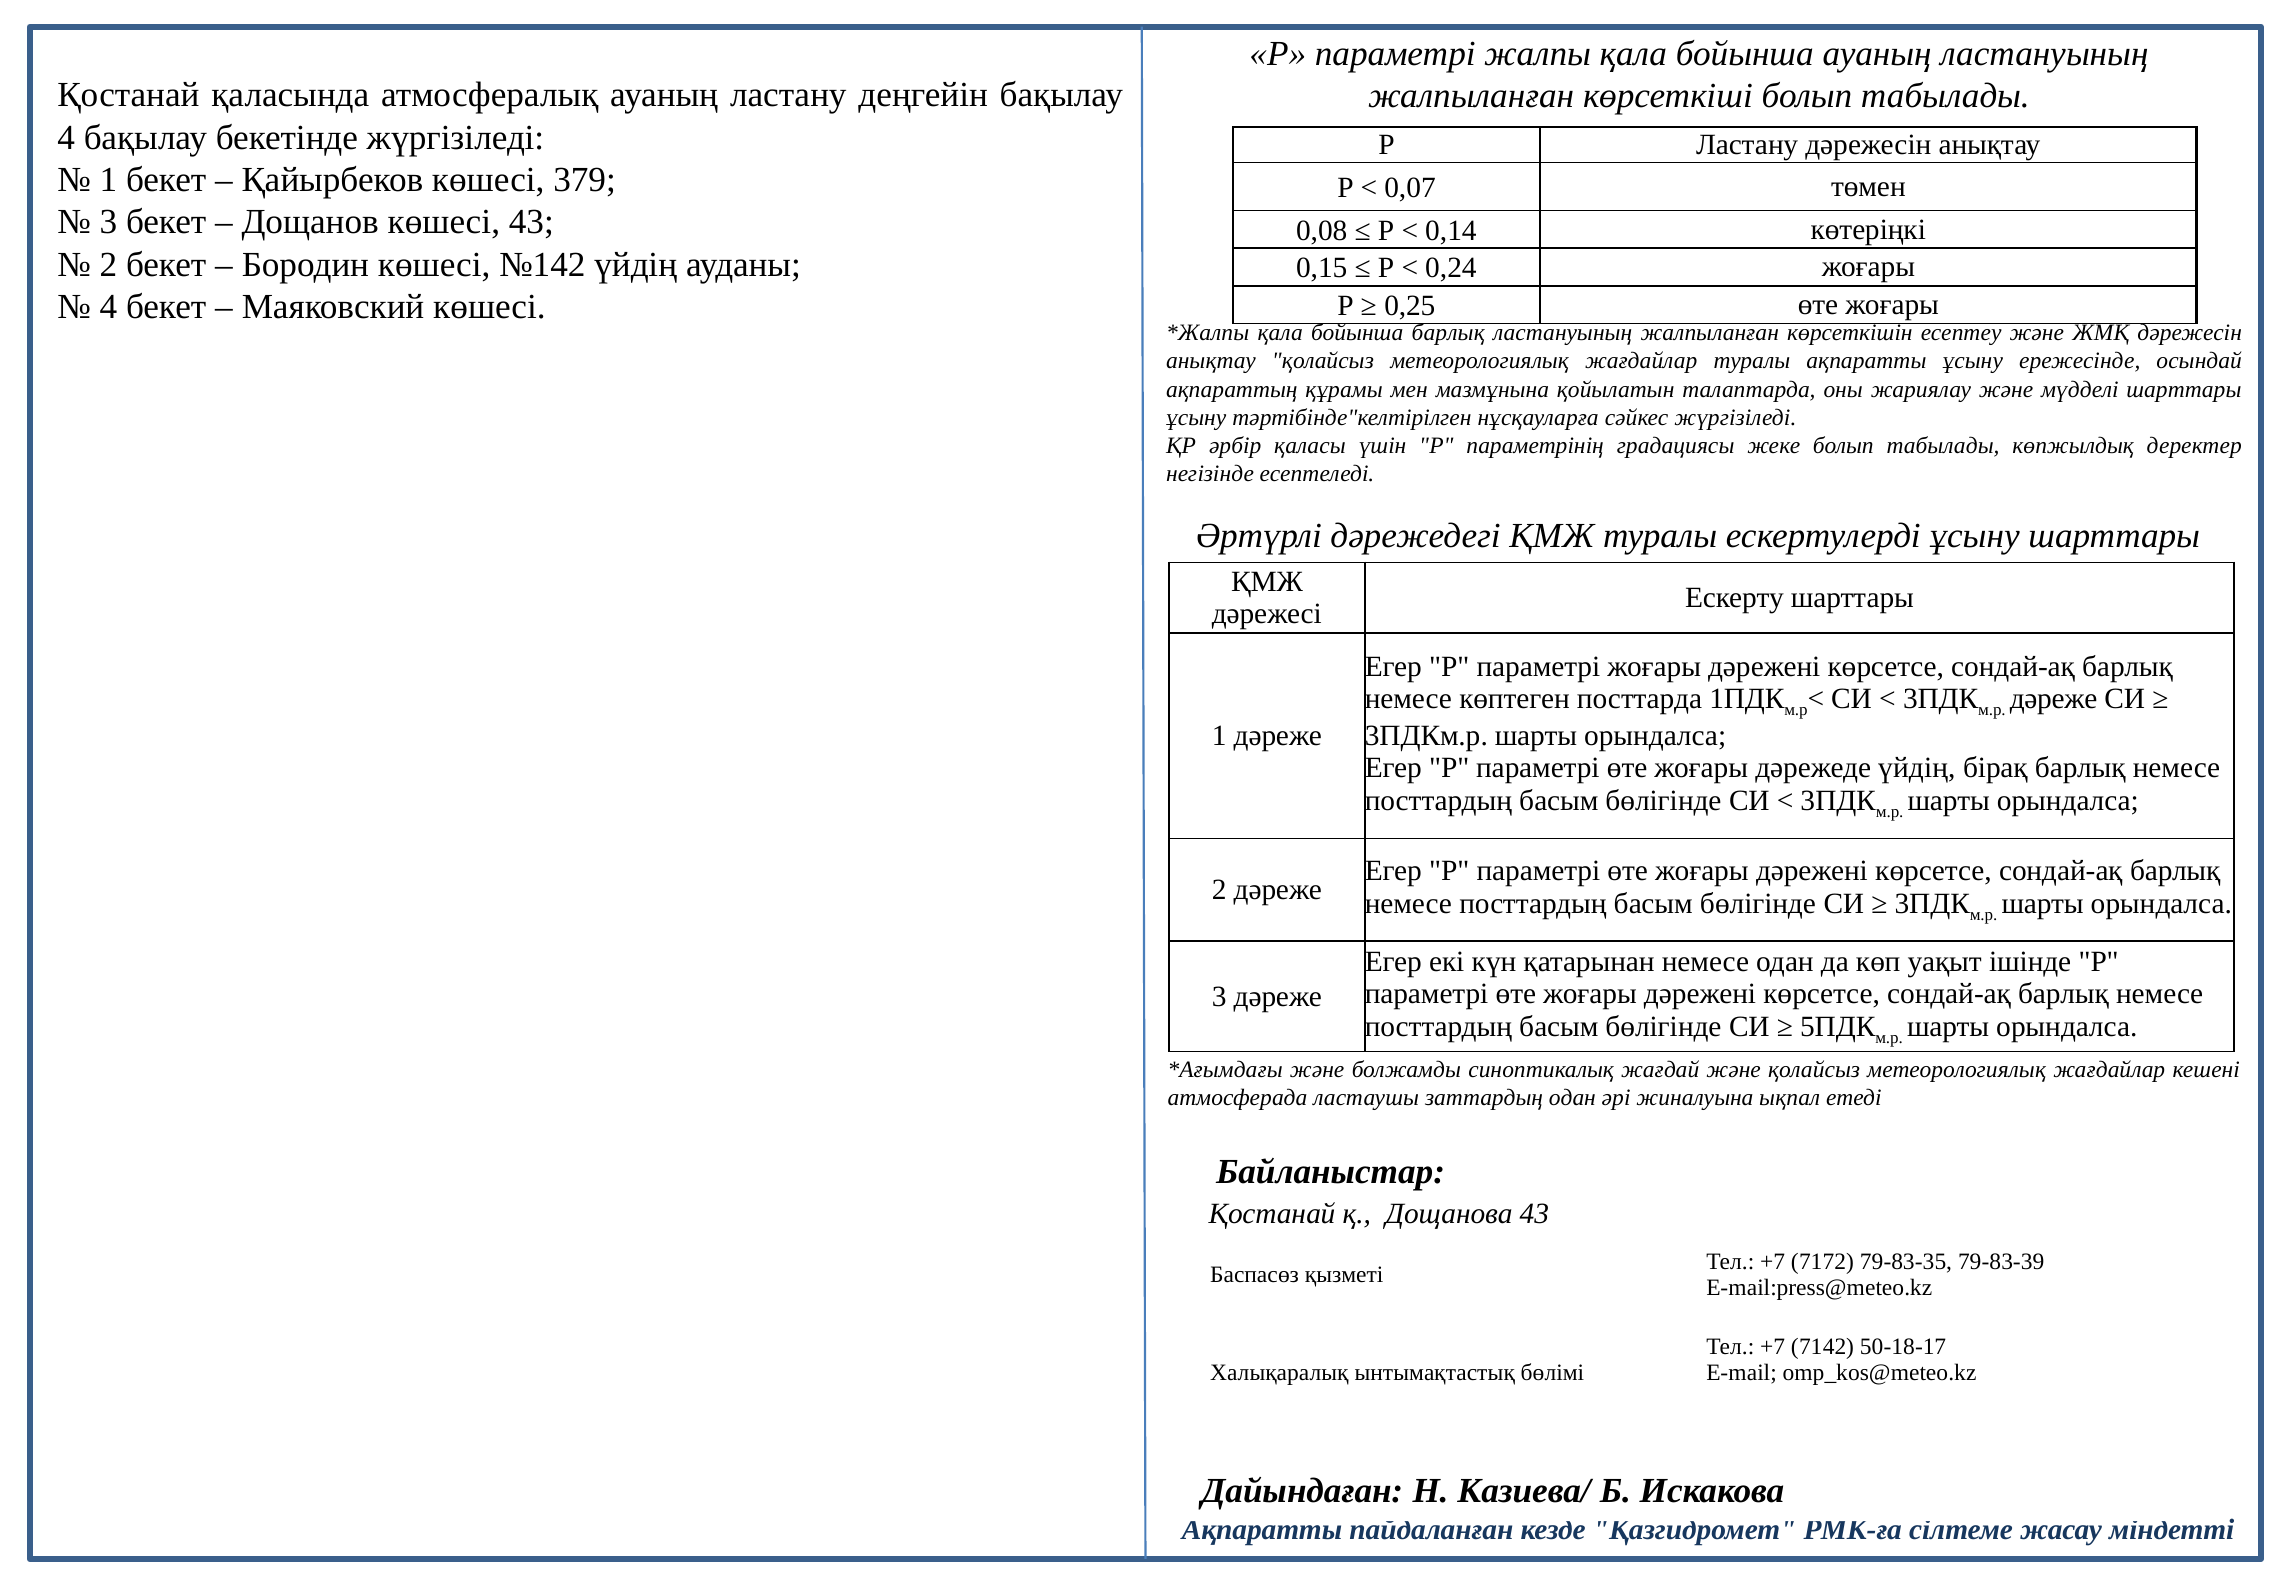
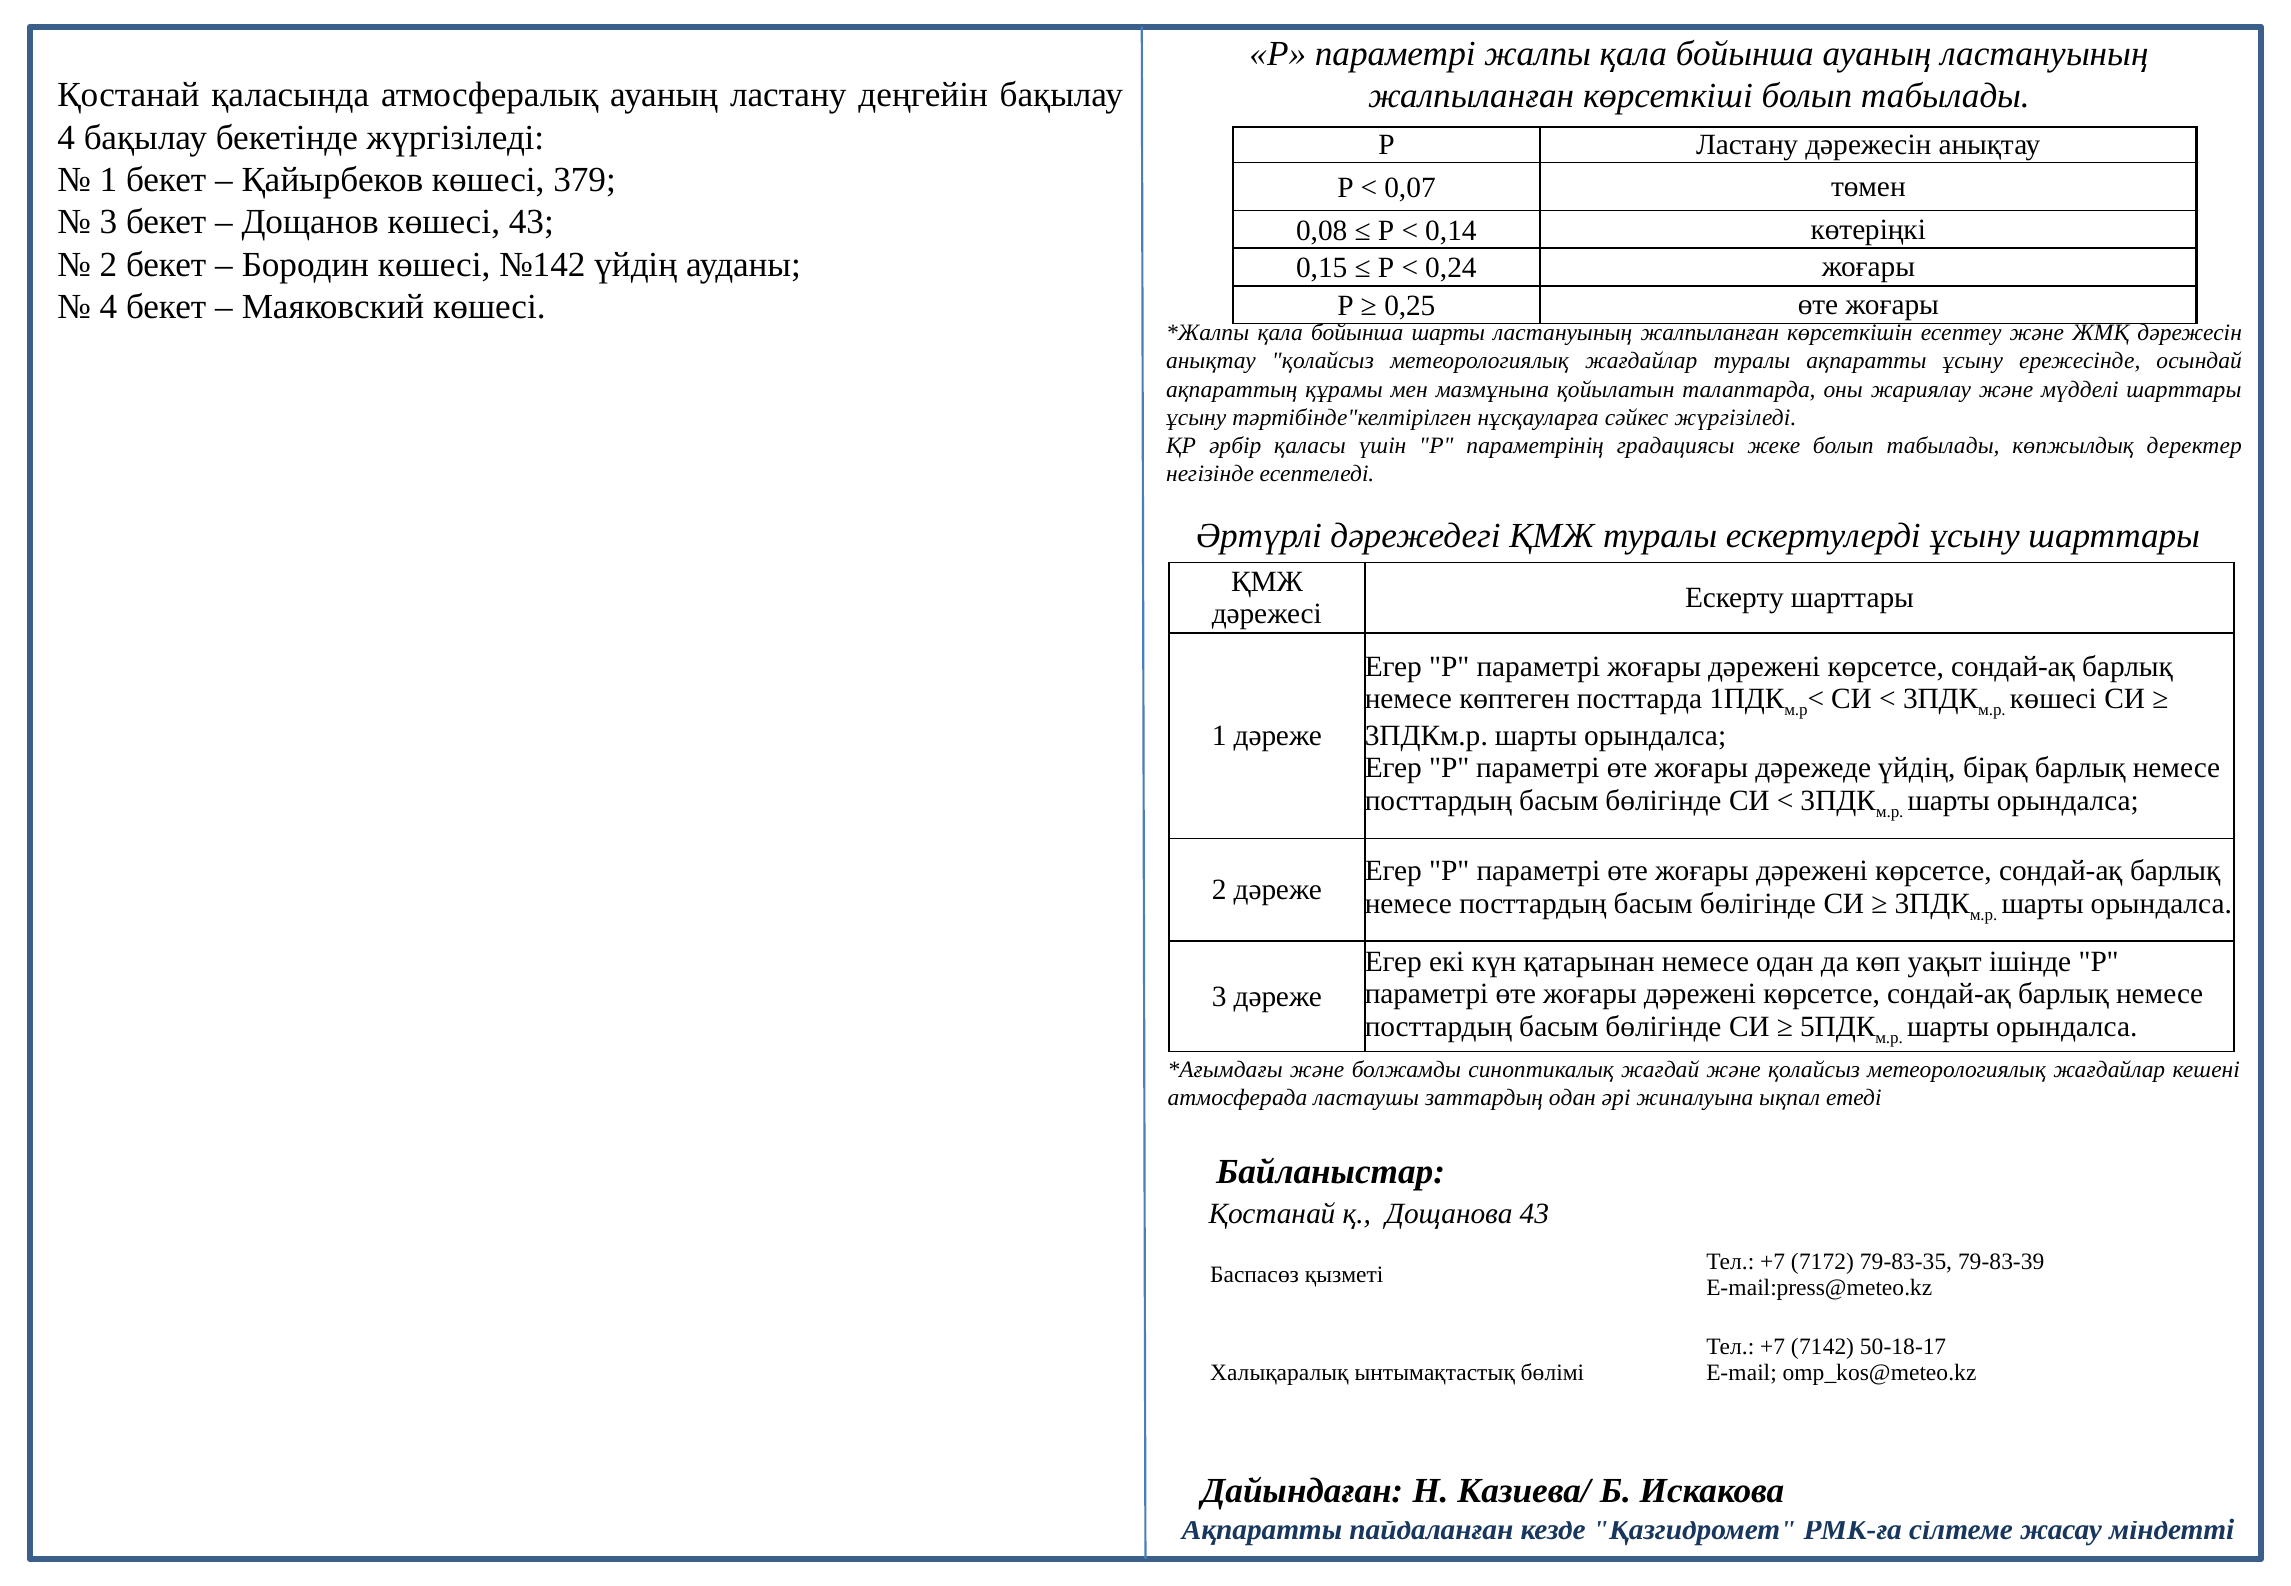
бойынша барлық: барлық -> шарты (1448, 333)
дәреже: дәреже -> көшесі (2053, 699)
